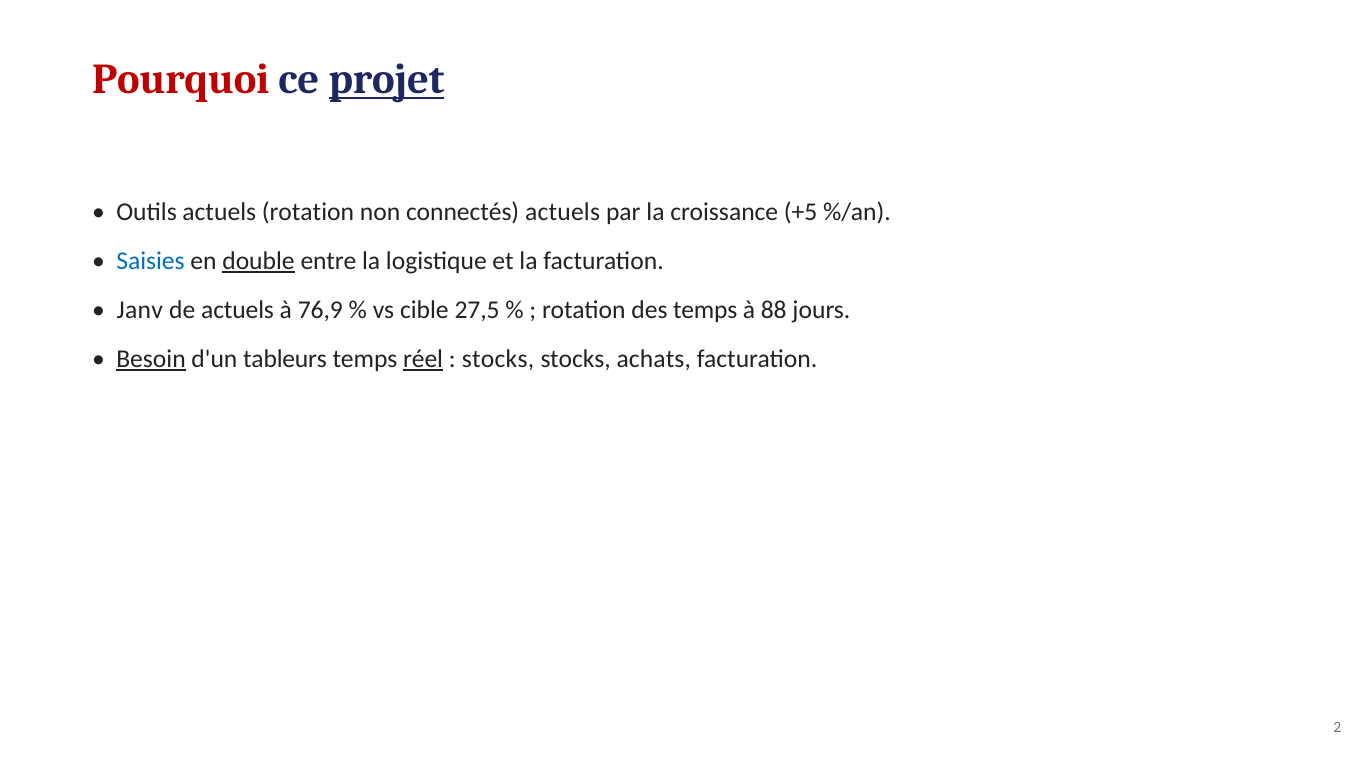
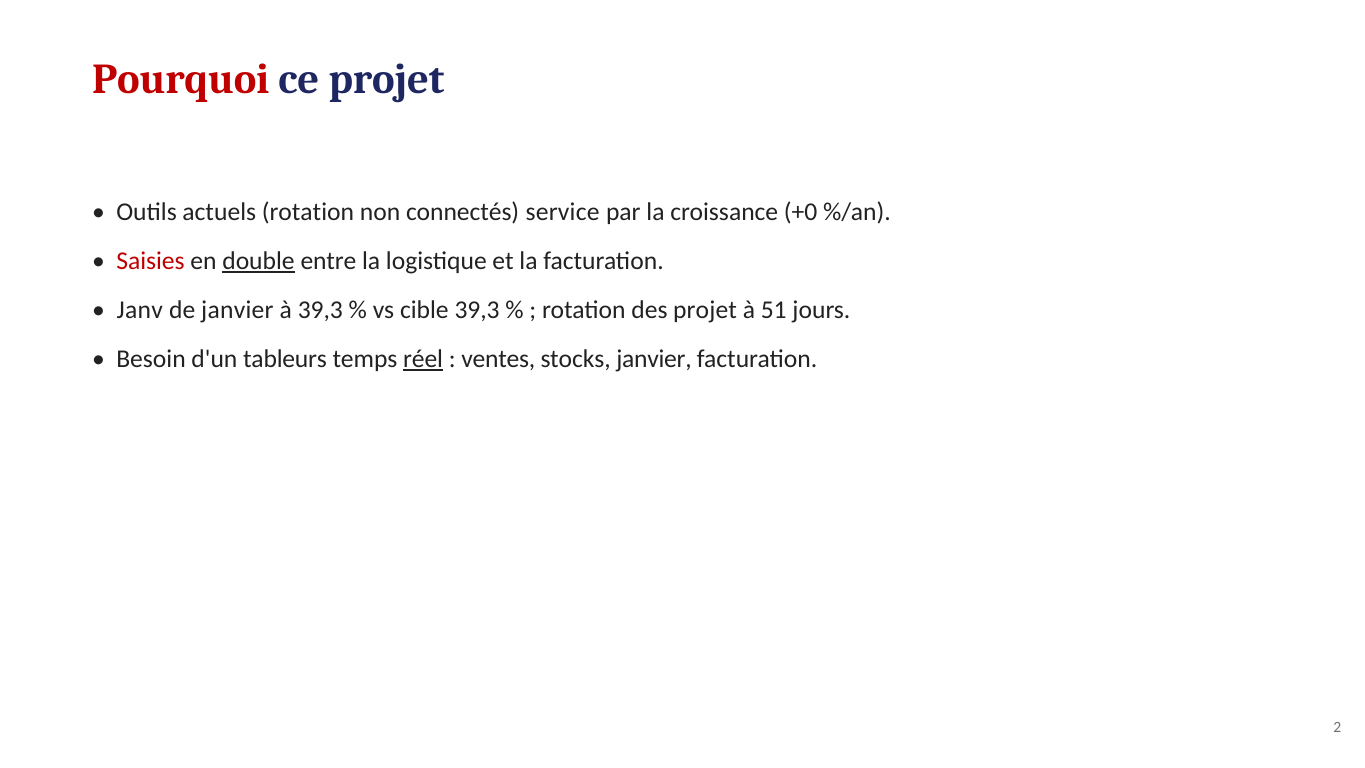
projet underline: present -> none (387, 80)
connectés actuels: actuels -> service (563, 212)
+5: +5 -> +0 (801, 212)
Saisies colour: blue -> red (150, 261)
de actuels: actuels -> janvier (237, 310)
à 76,9: 76,9 -> 39,3 (320, 310)
cible 27,5: 27,5 -> 39,3 (477, 310)
des temps: temps -> projet (705, 310)
88: 88 -> 51 (774, 310)
Besoin underline: present -> none (151, 359)
stocks: stocks -> ventes (498, 359)
stocks achats: achats -> janvier (654, 359)
